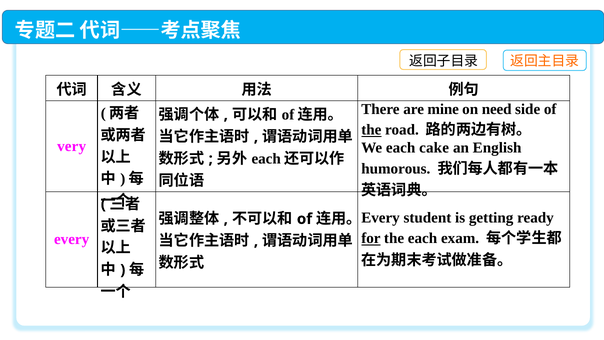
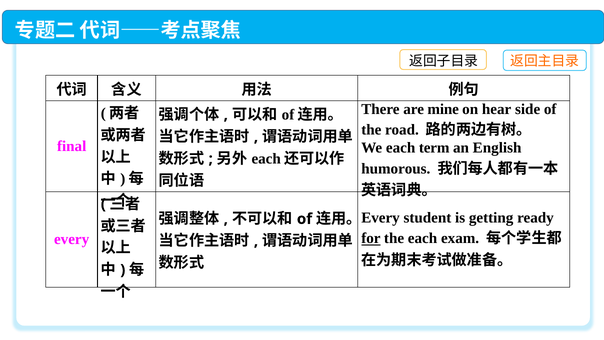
need: need -> hear (497, 109)
the underline: present -> none (371, 130)
very: very -> final (72, 146)
cake: cake -> term (434, 148)
